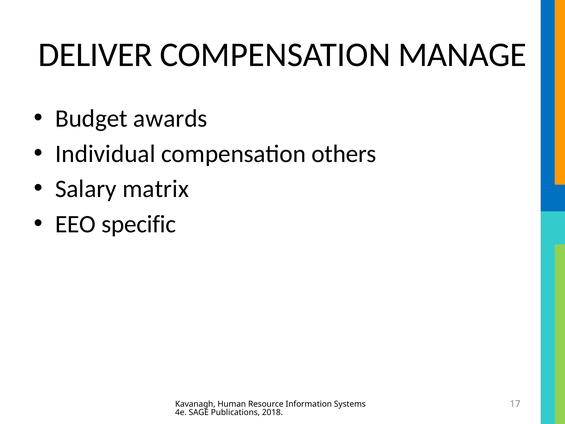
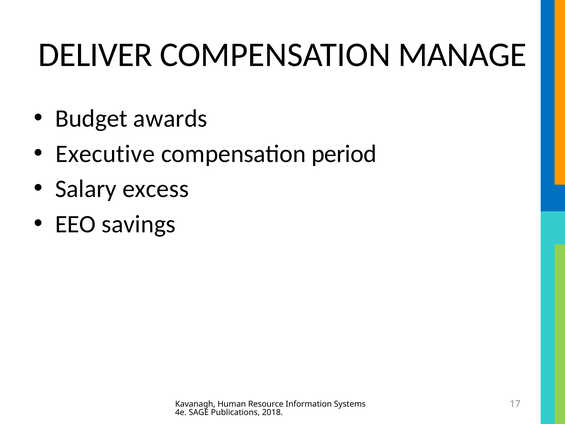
Individual: Individual -> Executive (105, 154)
others: others -> period (344, 154)
matrix: matrix -> excess (156, 189)
specific: specific -> savings (139, 224)
